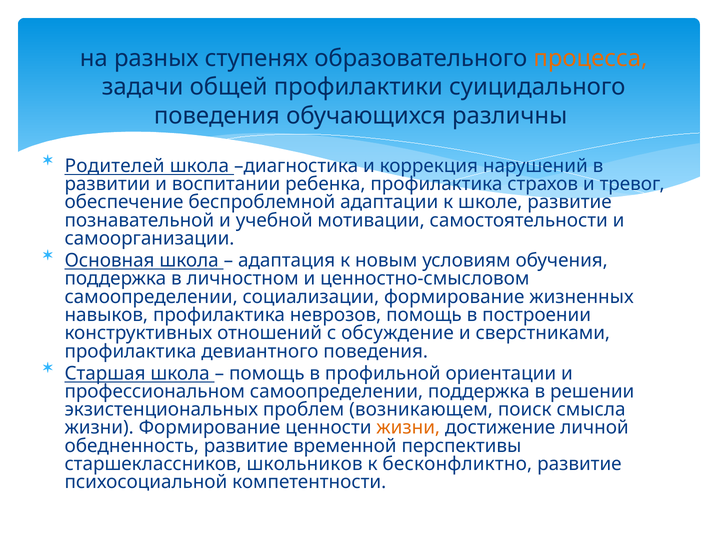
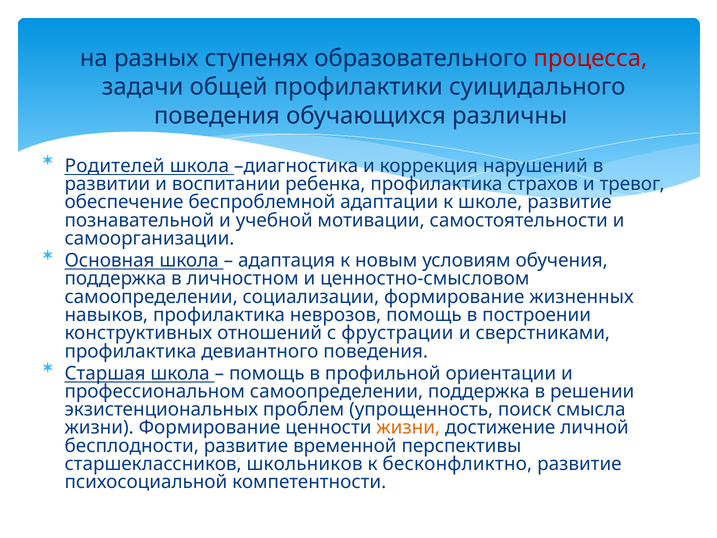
процесса colour: orange -> red (590, 58)
обсуждение: обсуждение -> фрустрации (397, 333)
возникающем: возникающем -> упрощенность (421, 409)
обедненность: обедненность -> бесплодности (132, 446)
